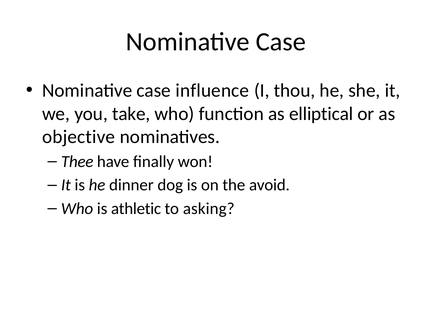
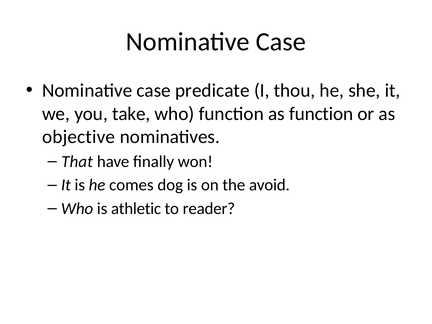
influence: influence -> predicate (212, 91)
as elliptical: elliptical -> function (321, 114)
Thee: Thee -> That (77, 162)
dinner: dinner -> comes (131, 185)
asking: asking -> reader (209, 209)
